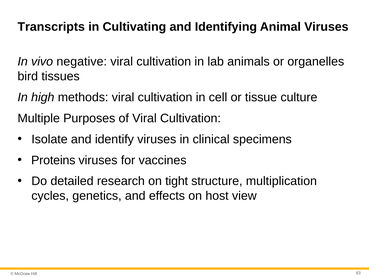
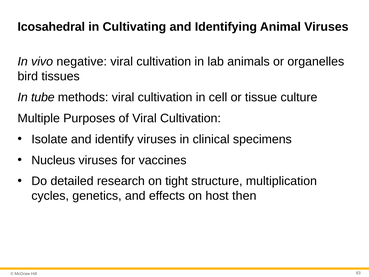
Transcripts: Transcripts -> Icosahedral (51, 27)
high: high -> tube (43, 97)
Proteins: Proteins -> Nucleus (53, 160)
view: view -> then (244, 196)
